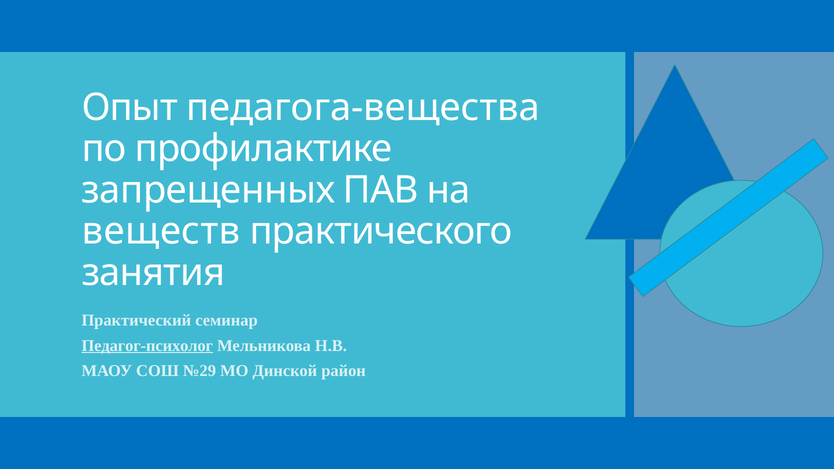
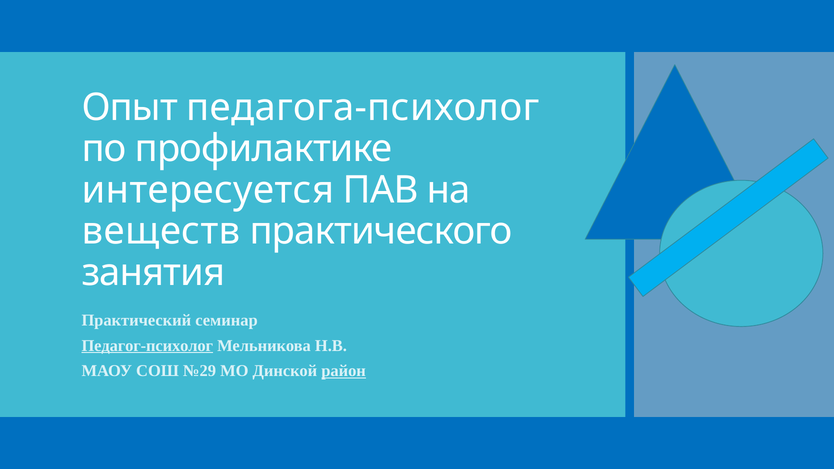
педагога-вещества: педагога-вещества -> педагога-психолог (363, 107)
запрещенных: запрещенных -> интересуется (208, 190)
район underline: none -> present (344, 371)
